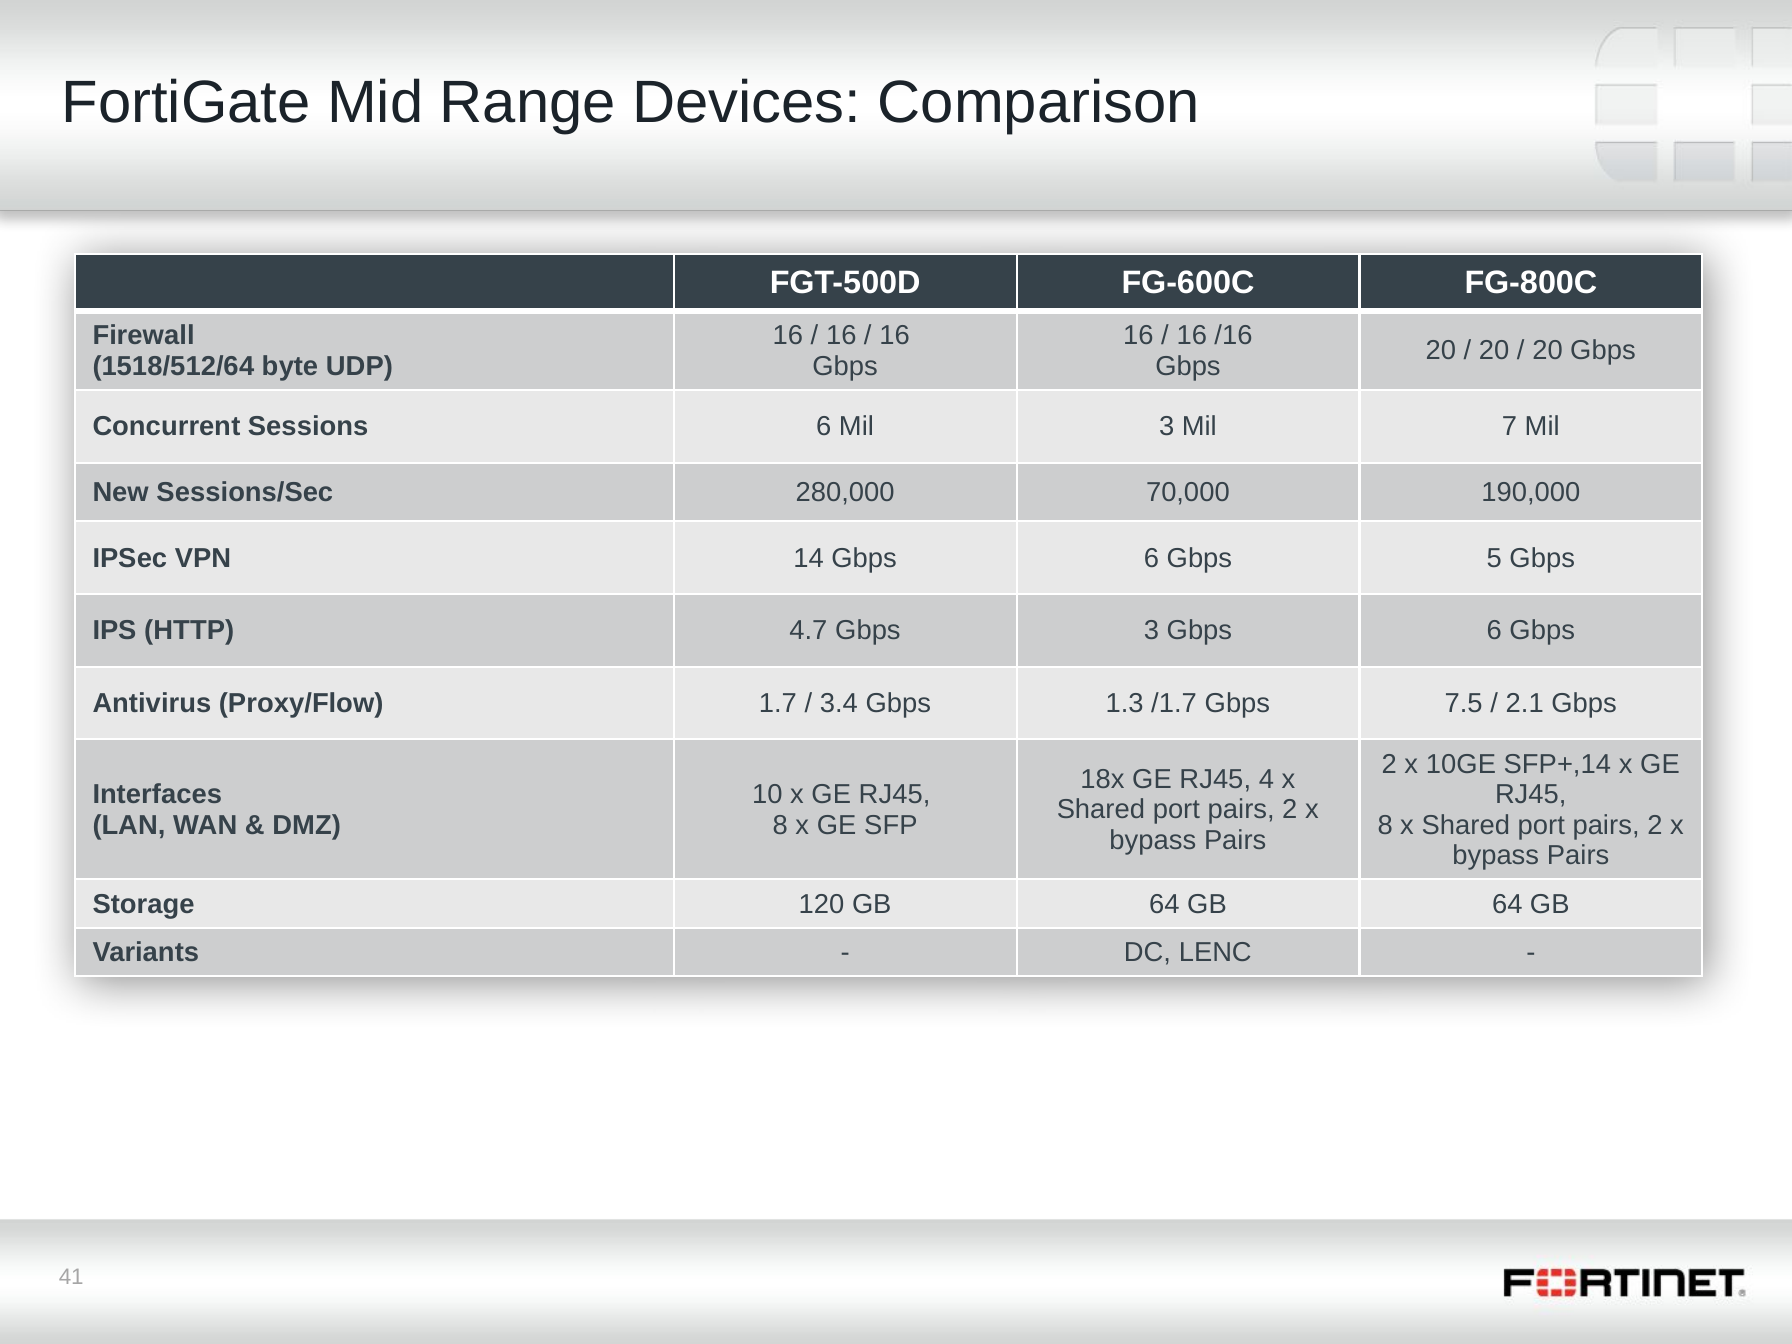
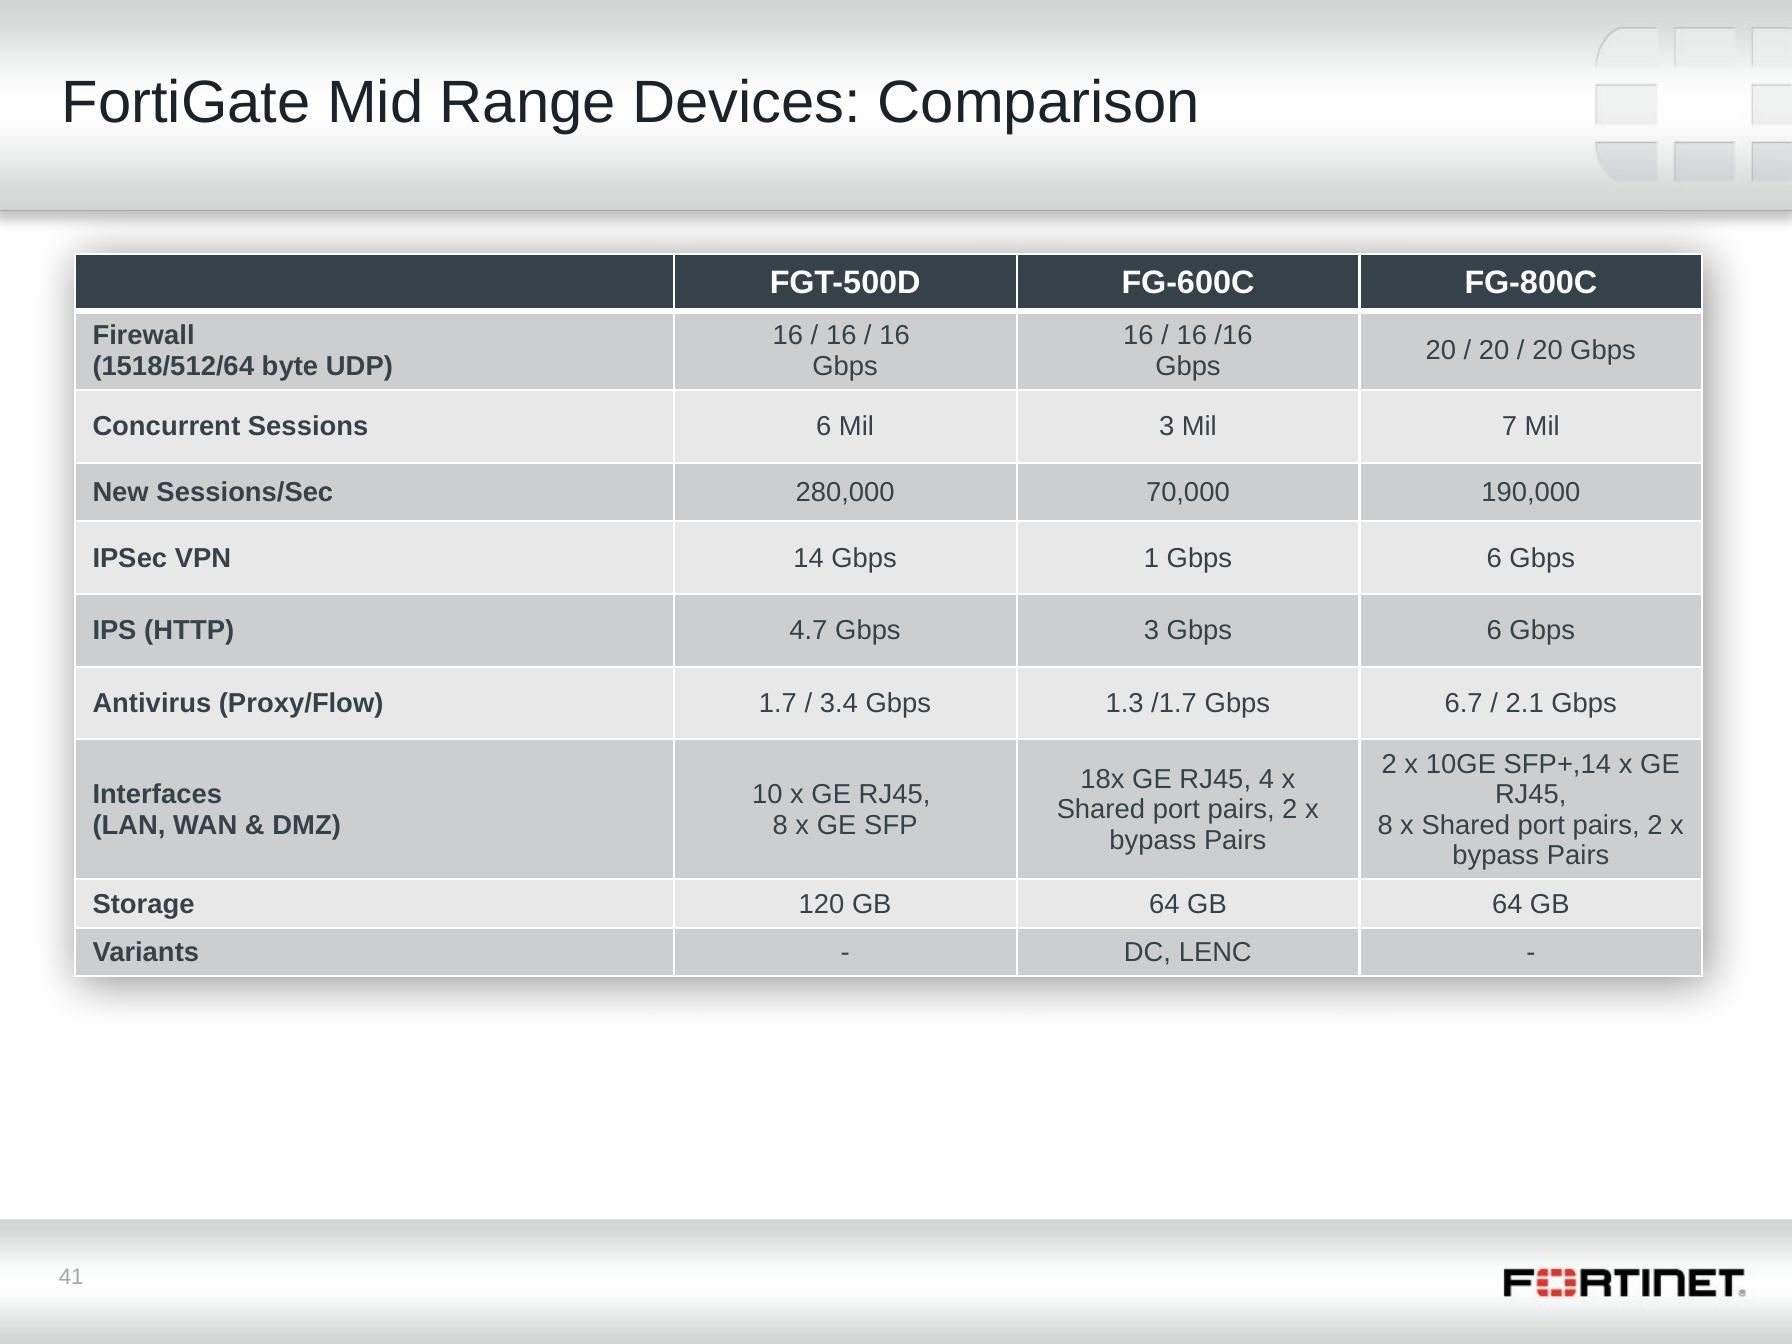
14 Gbps 6: 6 -> 1 (1151, 558)
5: 5 -> 6 (1494, 558)
7.5: 7.5 -> 6.7 (1464, 704)
